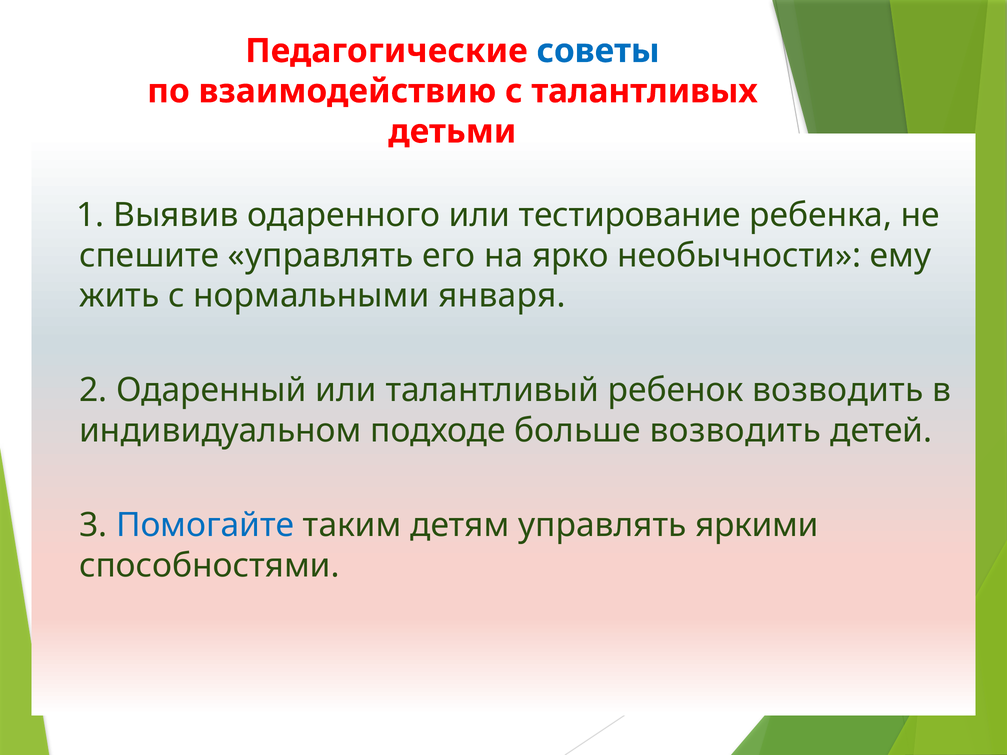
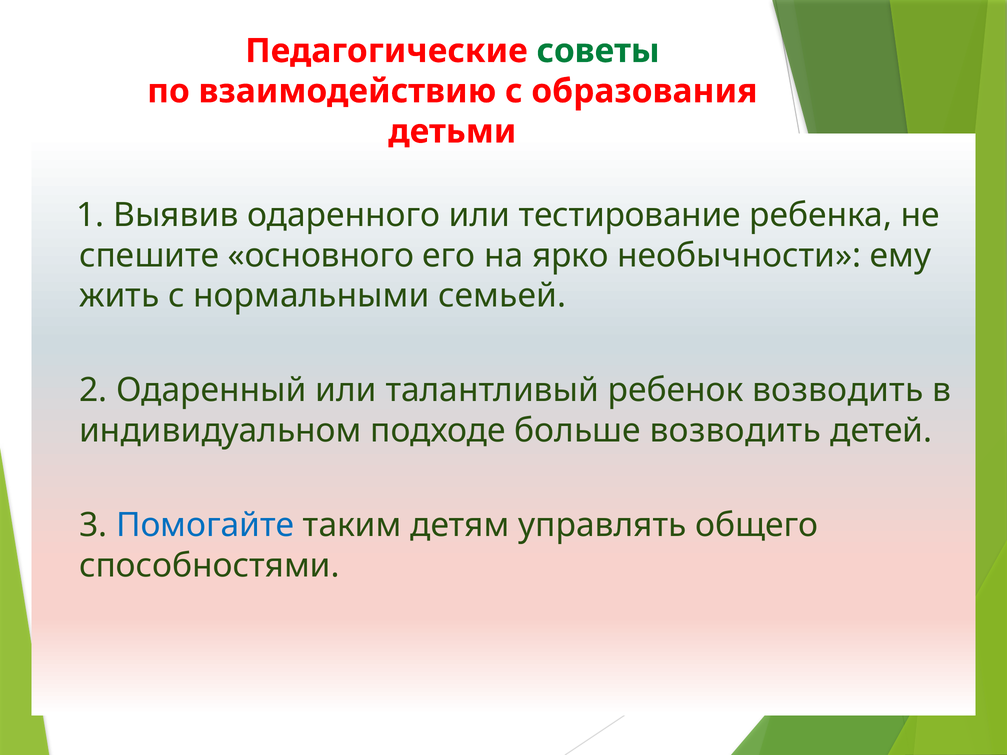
советы colour: blue -> green (598, 51)
талантливых: талантливых -> образования (644, 91)
спешите управлять: управлять -> основного (321, 256)
января: января -> семьей (502, 296)
яркими: яркими -> общего (757, 525)
